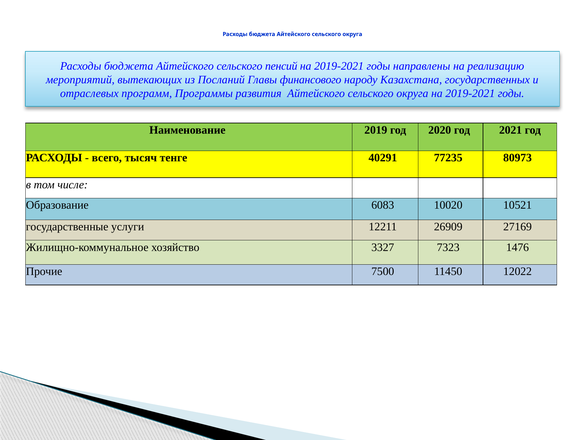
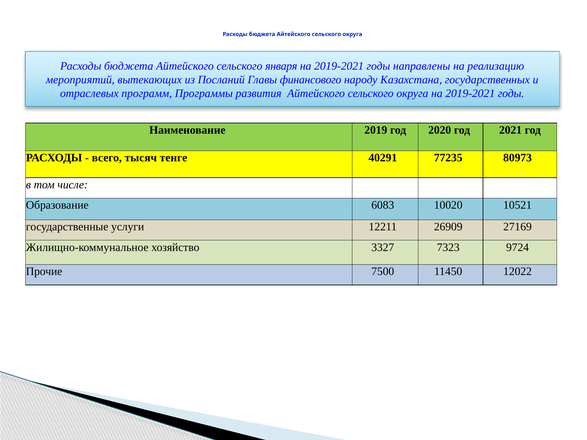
пенсий: пенсий -> января (281, 66)
1476: 1476 -> 9724 (518, 247)
